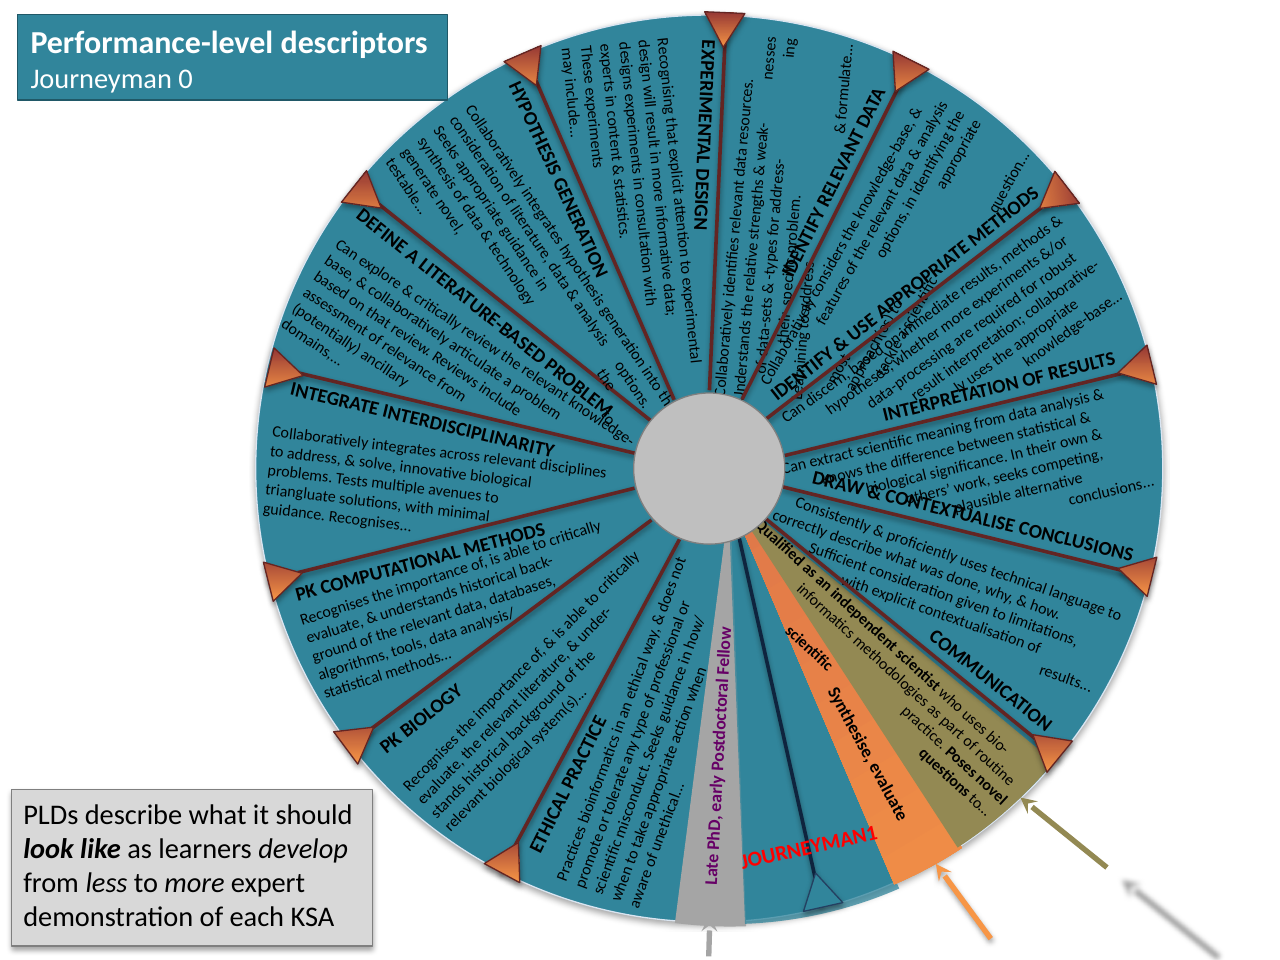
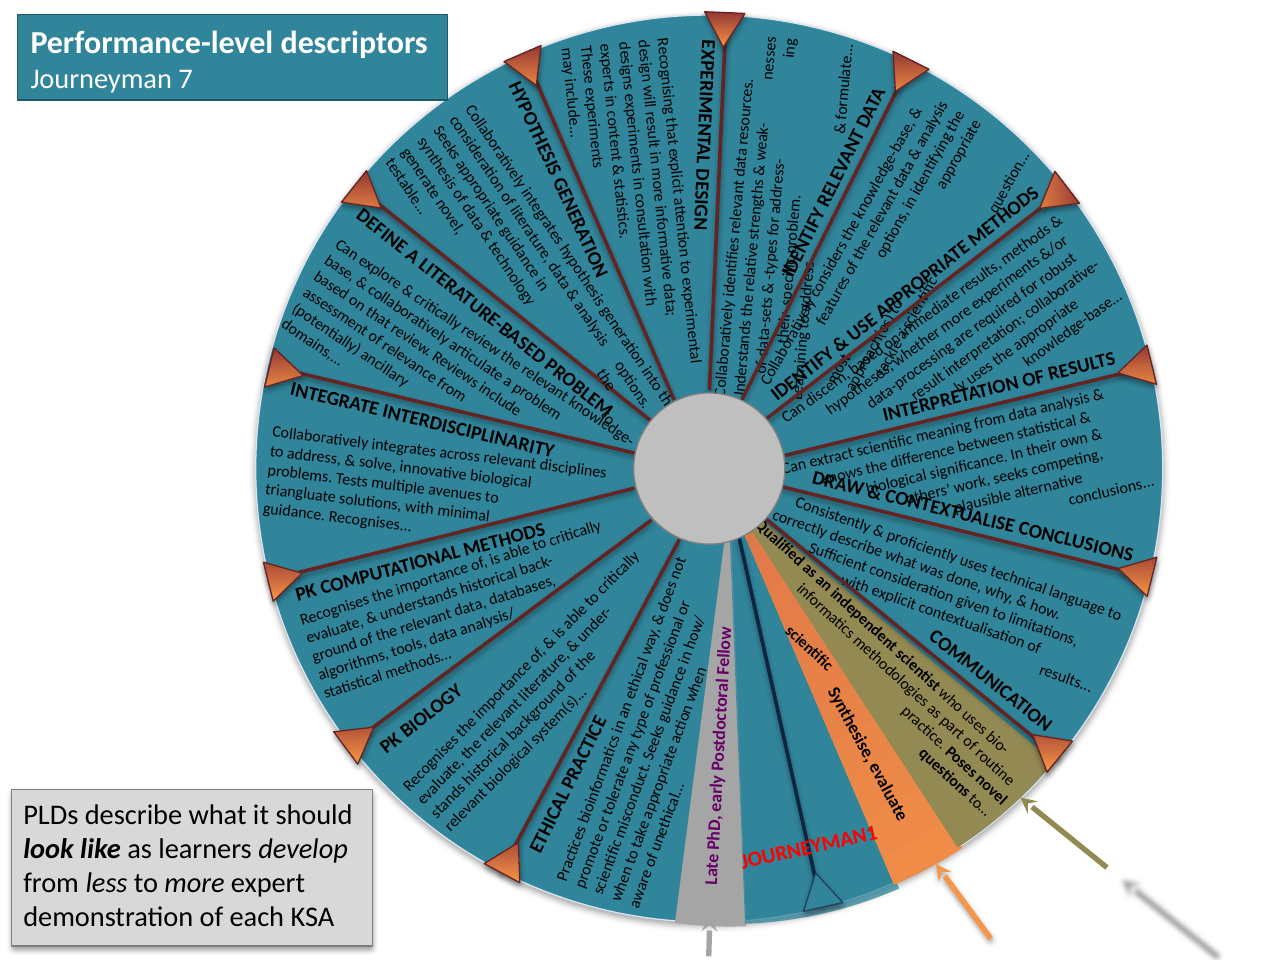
0: 0 -> 7 (185, 79)
